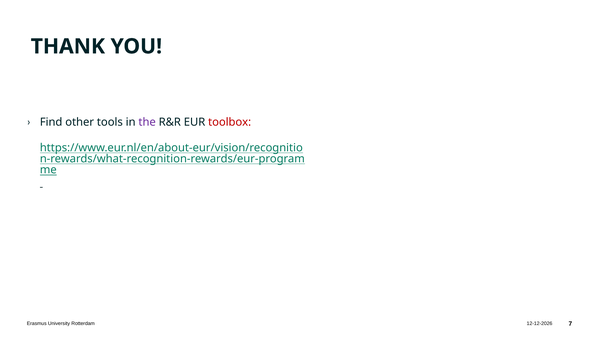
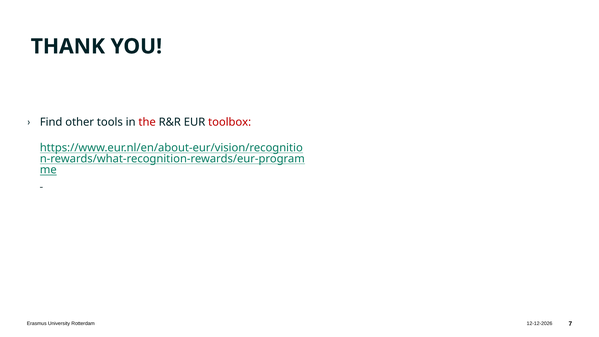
the colour: purple -> red (147, 122)
